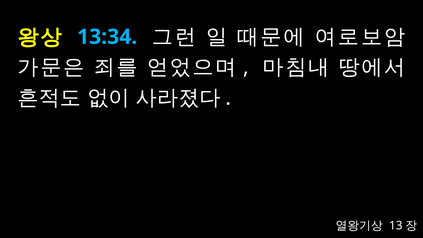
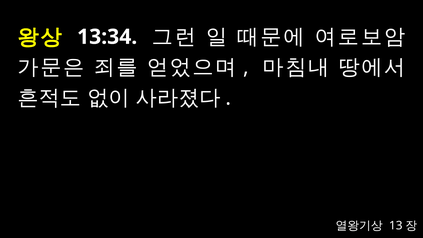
13:34 colour: light blue -> white (107, 37)
